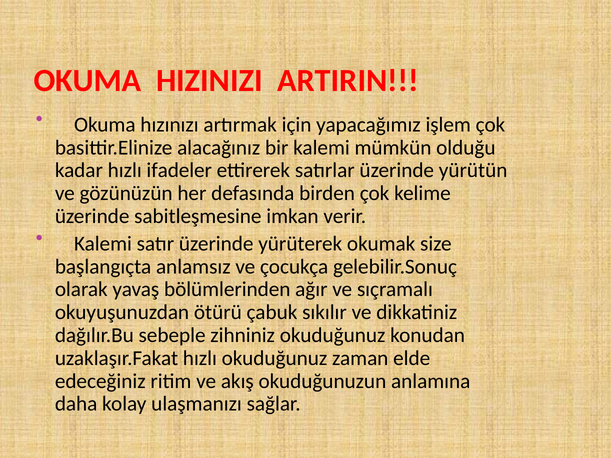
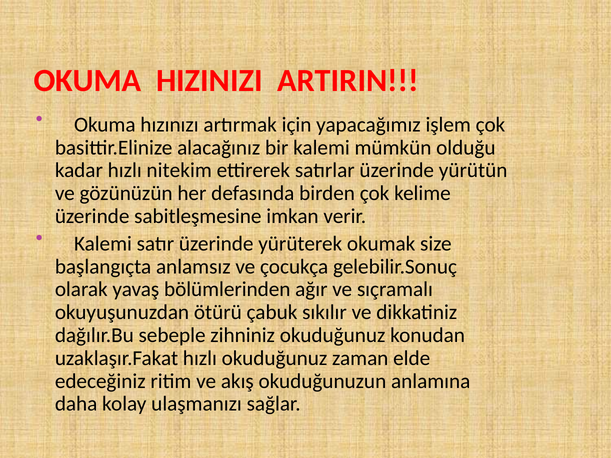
ifadeler: ifadeler -> nitekim (179, 171)
